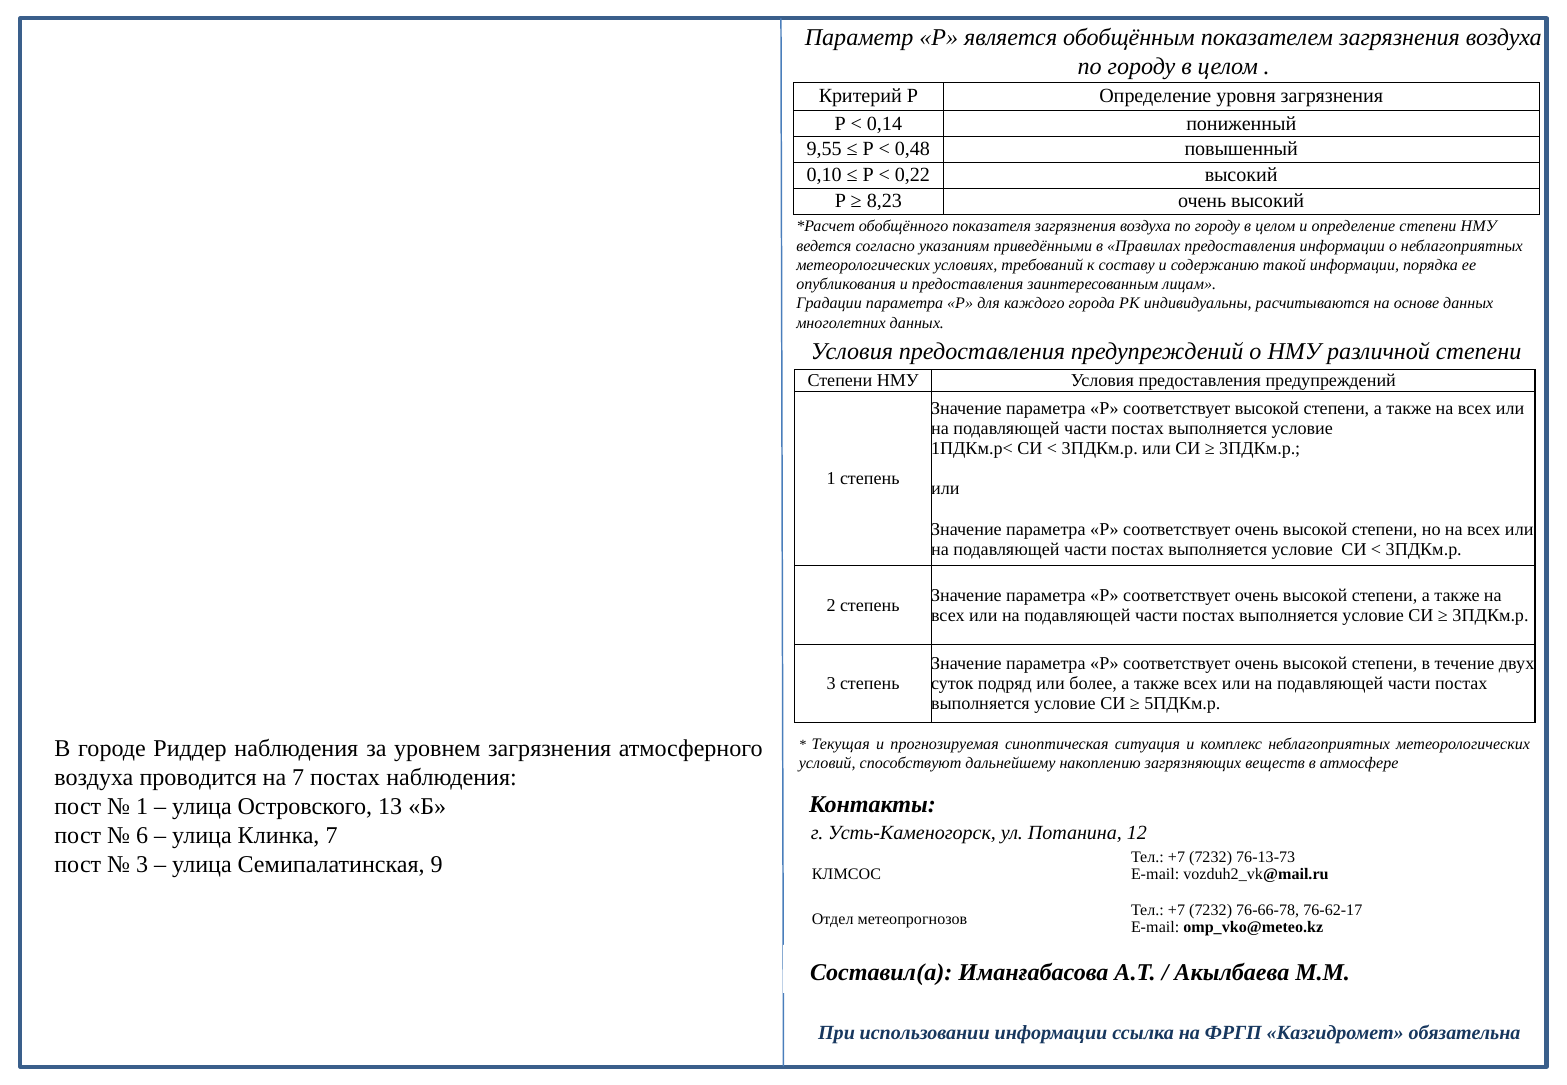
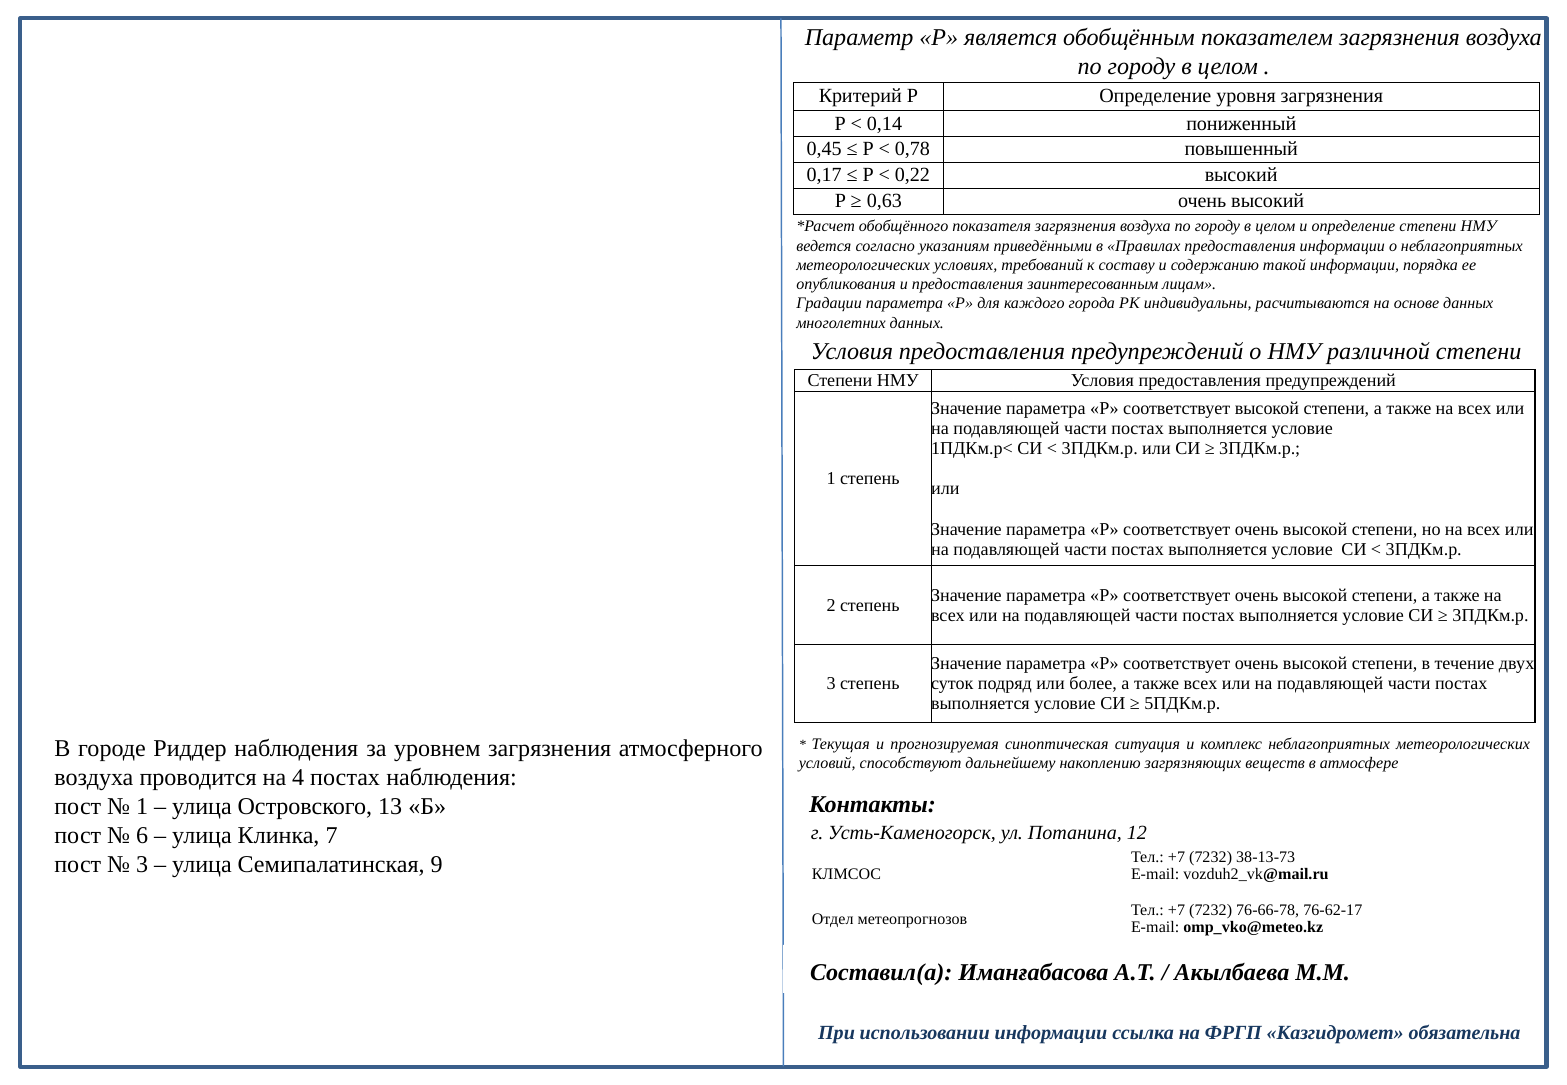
9,55: 9,55 -> 0,45 (824, 149)
0,48: 0,48 -> 0,78 (912, 149)
0,10: 0,10 -> 0,17 (824, 175)
8,23: 8,23 -> 0,63 (884, 201)
на 7: 7 -> 4 (298, 778)
76-13-73: 76-13-73 -> 38-13-73 (1266, 857)
